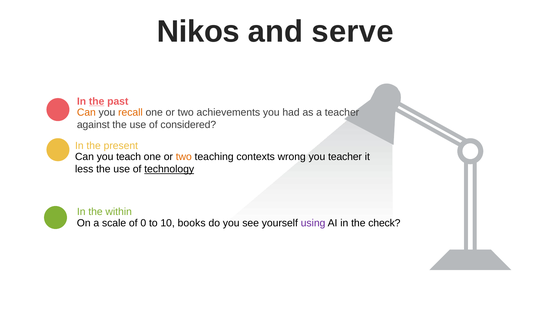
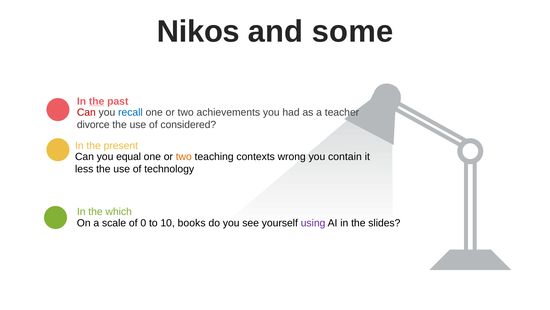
serve: serve -> some (353, 31)
Can colour: orange -> red (86, 112)
recall colour: orange -> blue (130, 112)
against: against -> divorce (93, 125)
teach: teach -> equal (129, 156)
you teacher: teacher -> contain (345, 156)
technology underline: present -> none (169, 169)
within: within -> which (119, 211)
check: check -> slides (384, 223)
